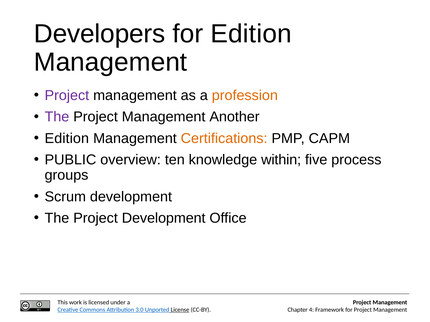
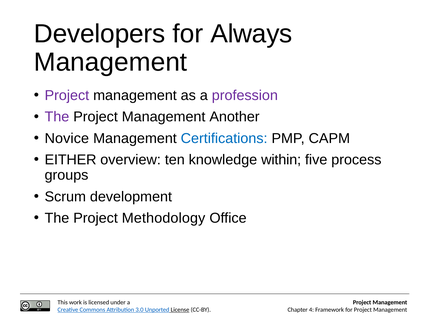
for Edition: Edition -> Always (251, 34)
profession colour: orange -> purple (245, 96)
Edition: Edition -> Novice (67, 139)
Certifications colour: orange -> blue (224, 139)
PUBLIC: PUBLIC -> EITHER (71, 160)
Project Development: Development -> Methodology (164, 218)
